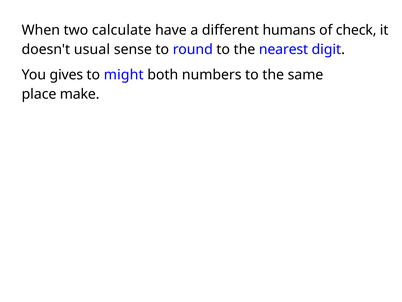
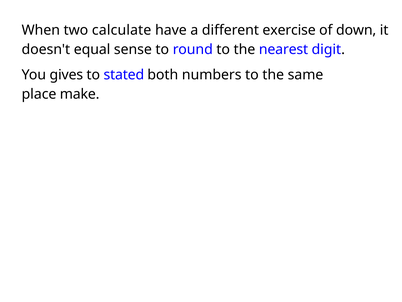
humans: humans -> exercise (289, 30)
check: check -> down (356, 30)
usual: usual -> equal (92, 49)
might: might -> stated (124, 75)
